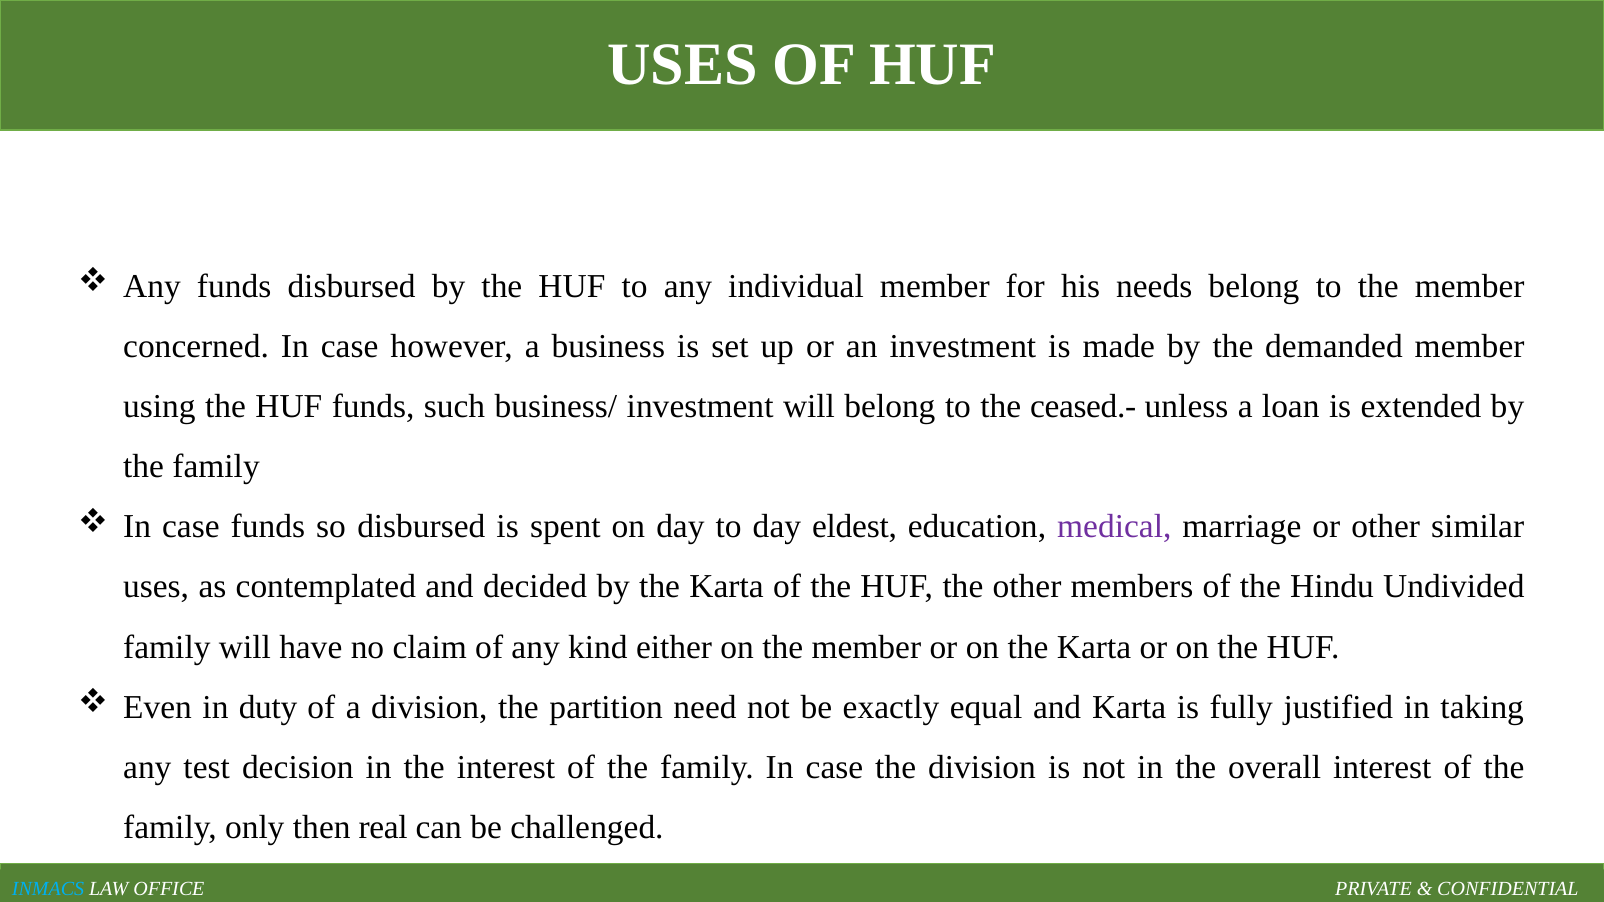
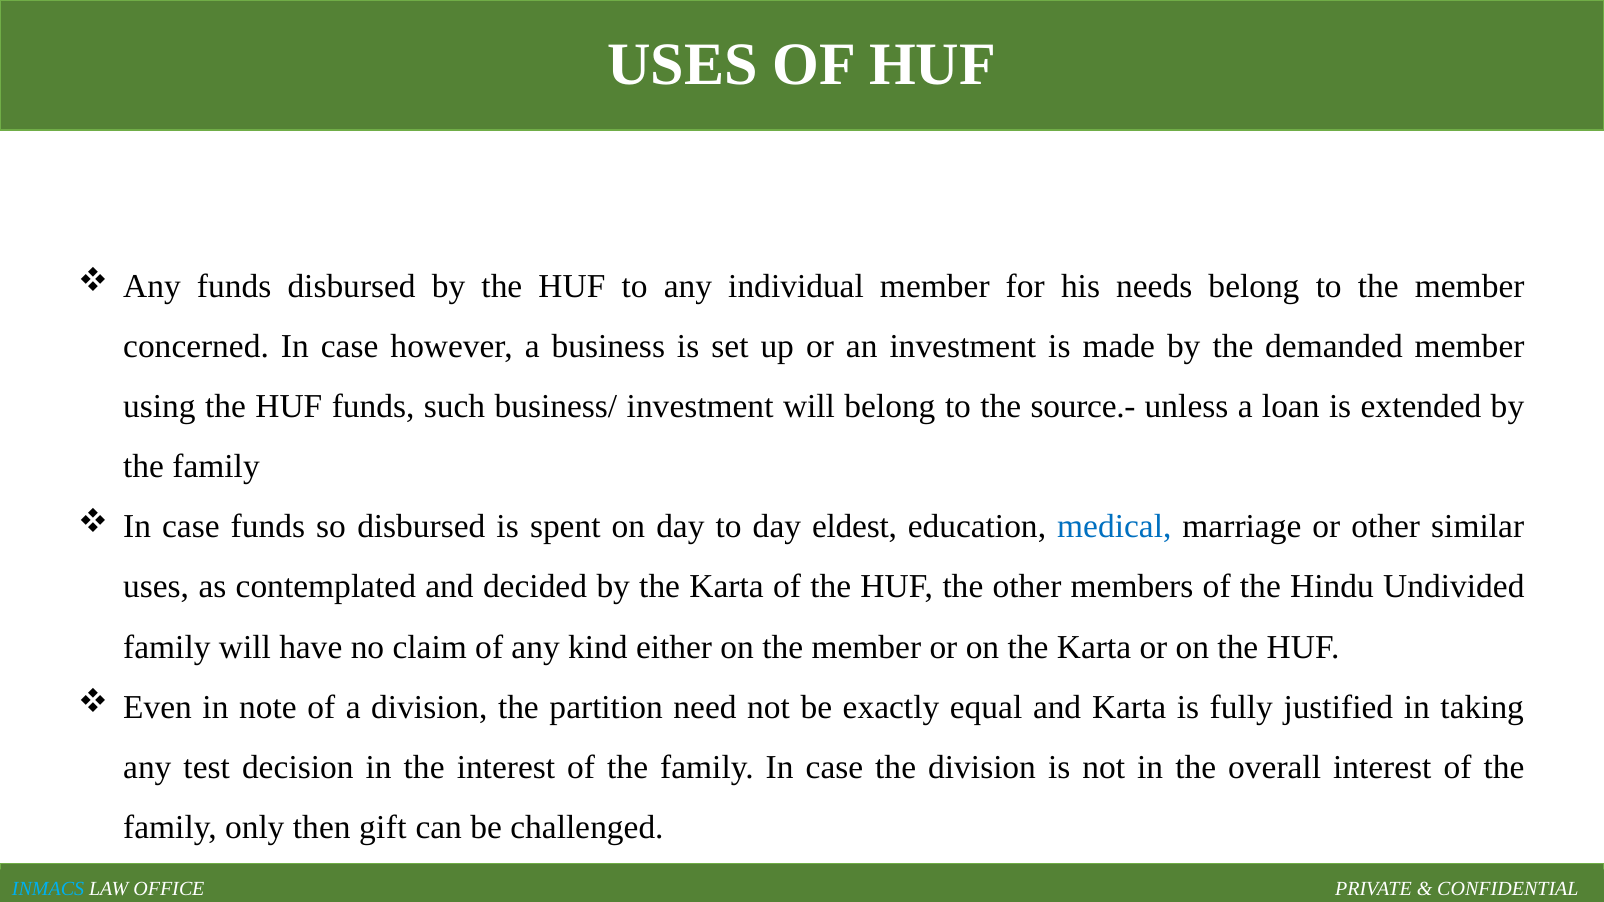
ceased.-: ceased.- -> source.- (1083, 407)
medical colour: purple -> blue (1114, 527)
duty: duty -> note (268, 707)
real: real -> gift (383, 828)
